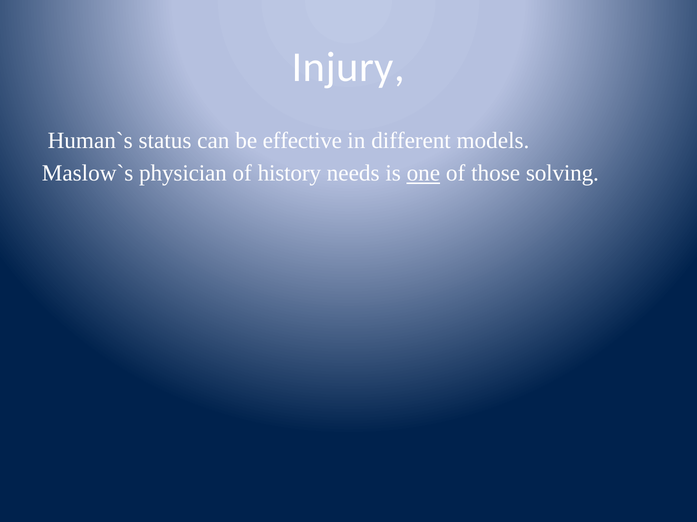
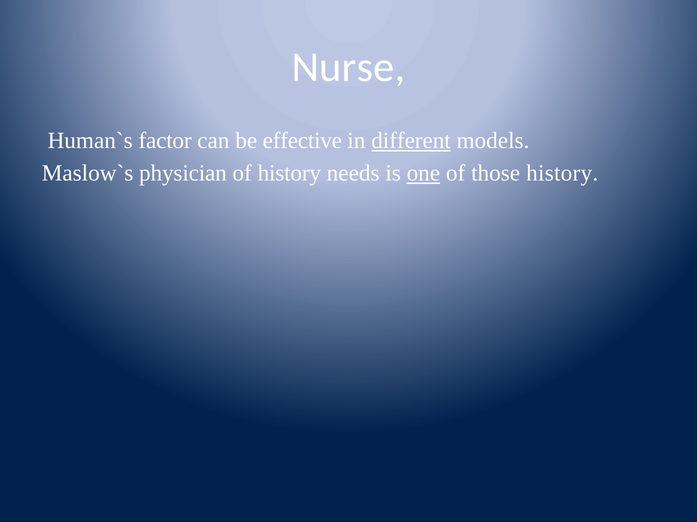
Injury: Injury -> Nurse (348, 67)
status: status -> factor (165, 141)
different underline: none -> present (411, 141)
those solving: solving -> history (562, 174)
